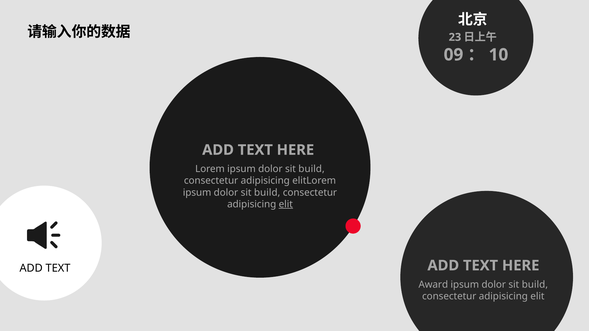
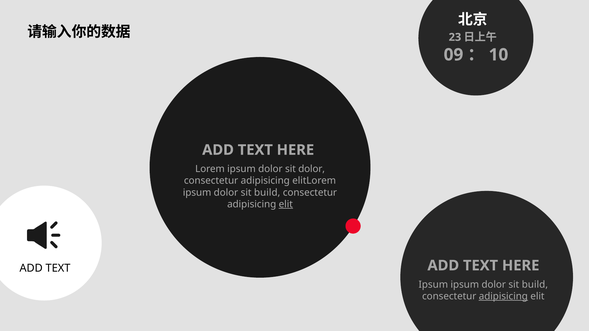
build: build -> dolor (312, 169)
Award: Award -> Ipsum (433, 285)
adipisicing underline: none -> present (503, 297)
